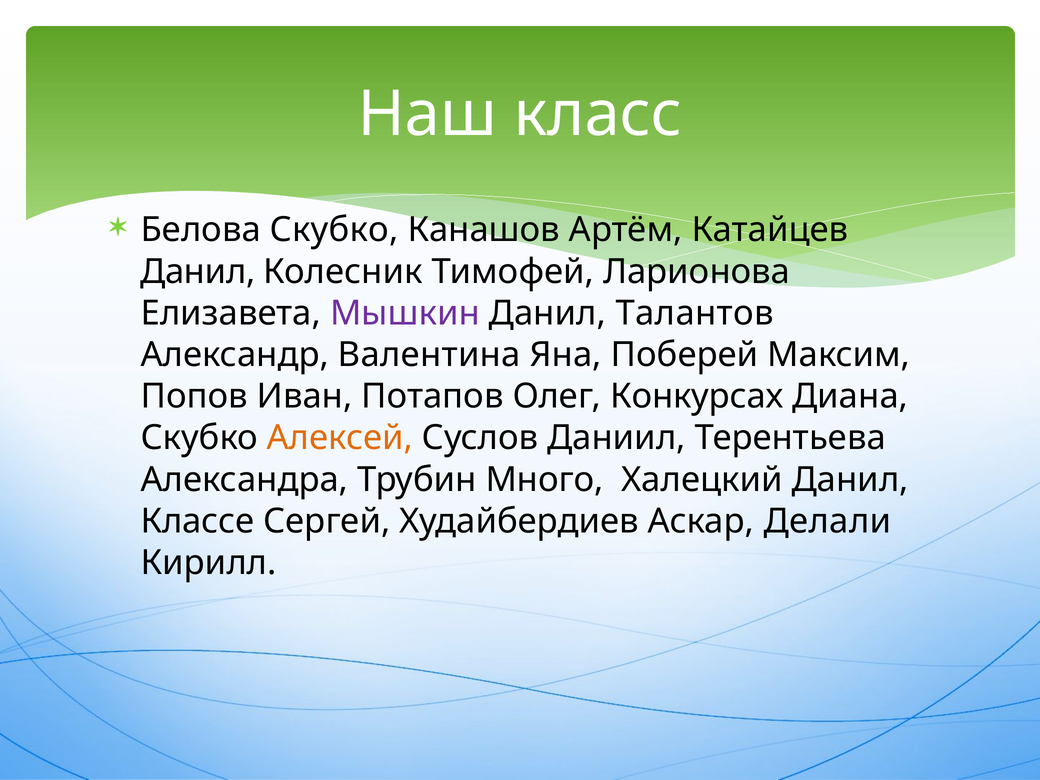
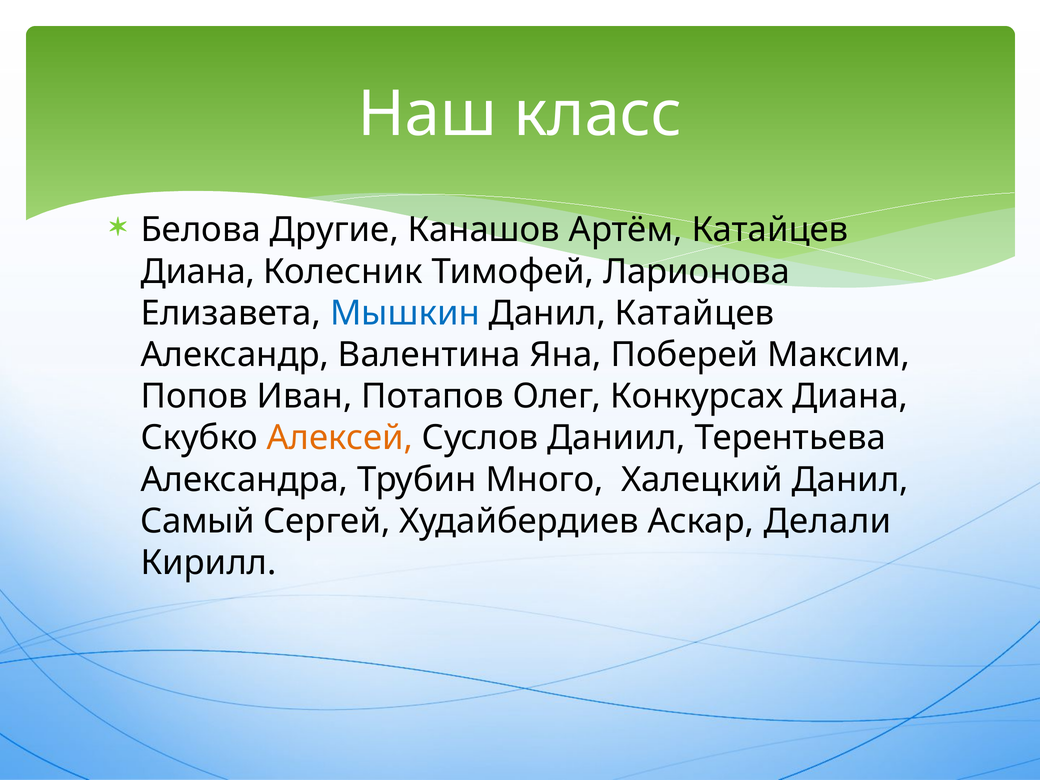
Белова Скубко: Скубко -> Другие (334, 230)
Данил: Данил -> Диана (198, 272)
Мышкин colour: purple -> blue (405, 313)
Данил Талантов: Талантов -> Катайцев (695, 313)
Классе: Классе -> Самый (198, 521)
